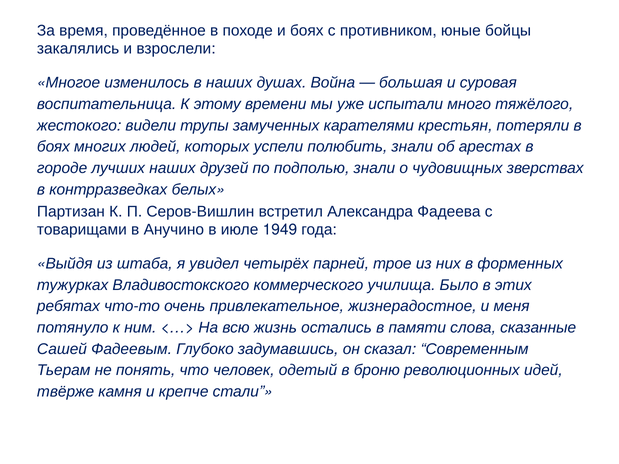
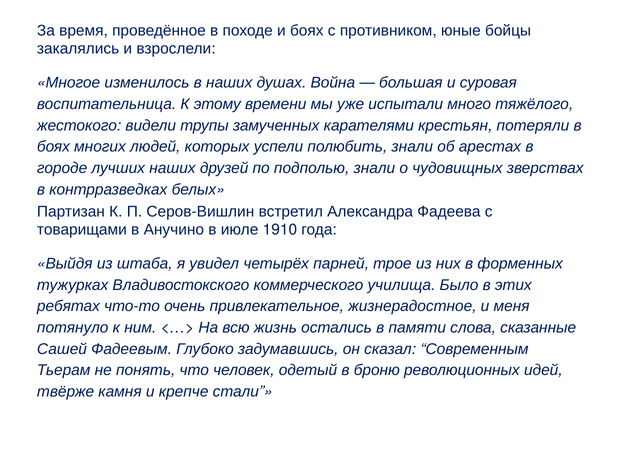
1949: 1949 -> 1910 (280, 230)
